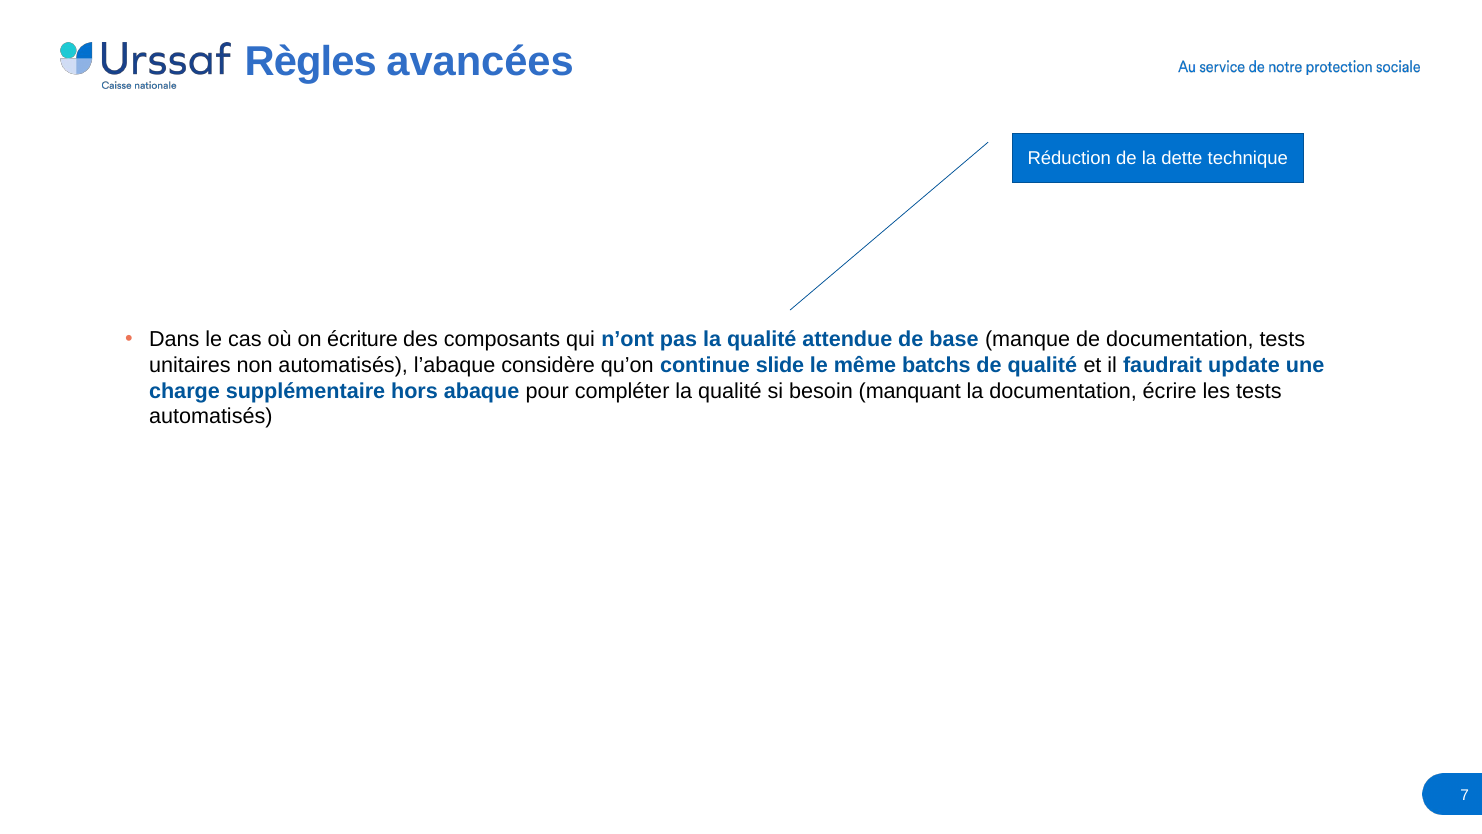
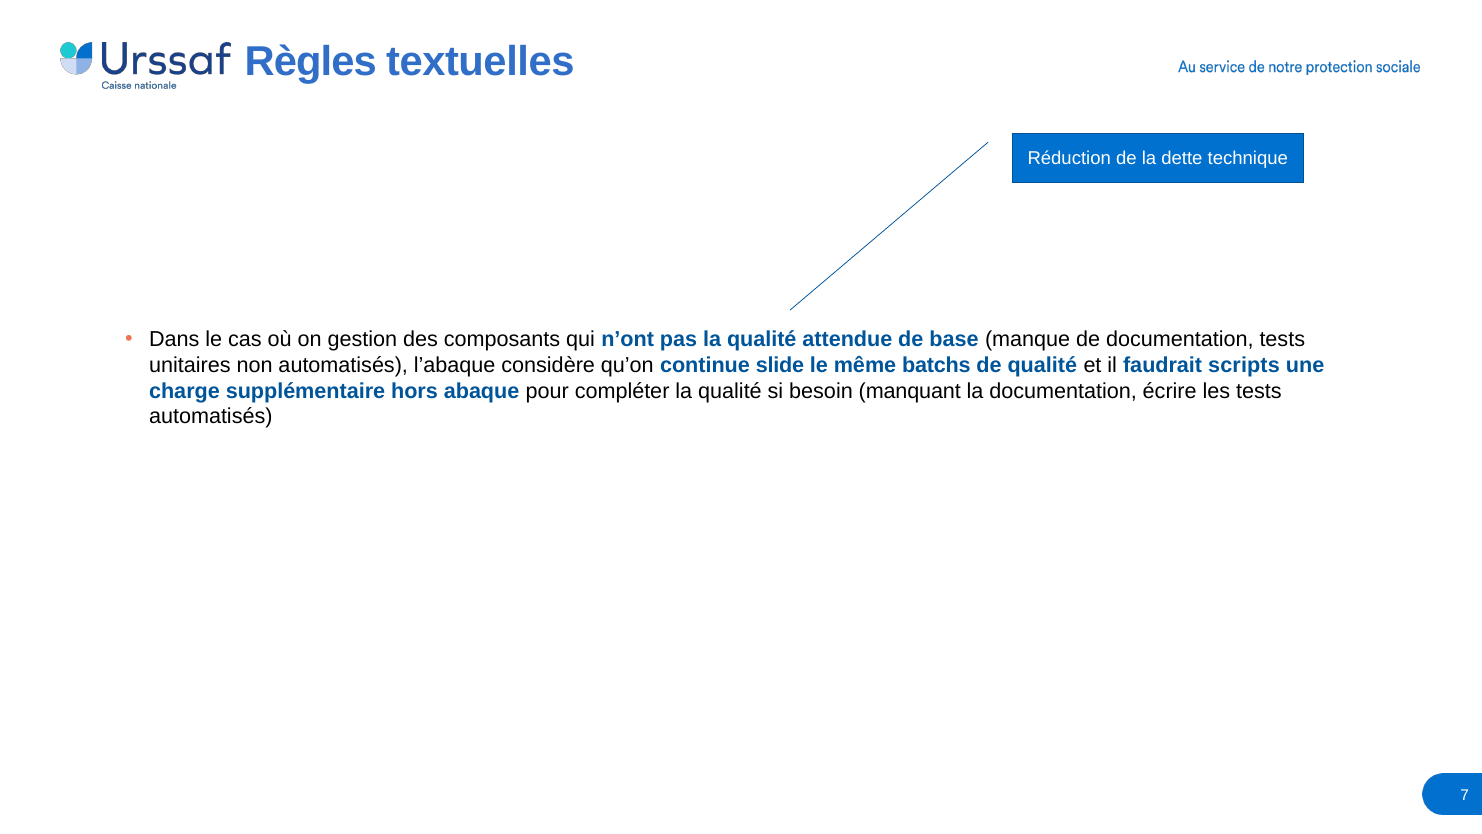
avancées: avancées -> textuelles (480, 62)
écriture: écriture -> gestion (362, 339)
update: update -> scripts (1244, 365)
